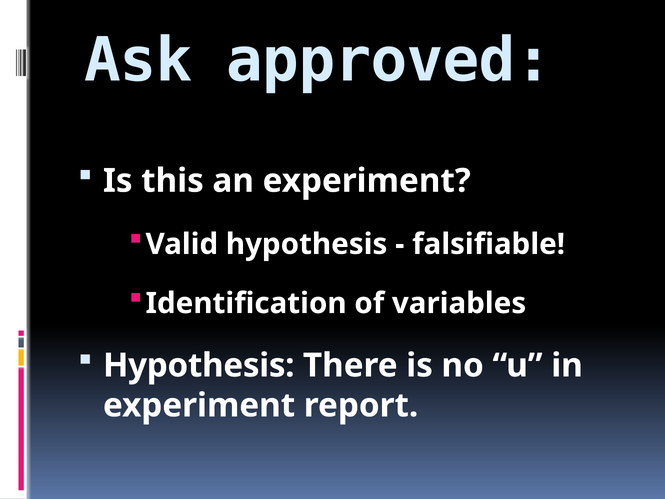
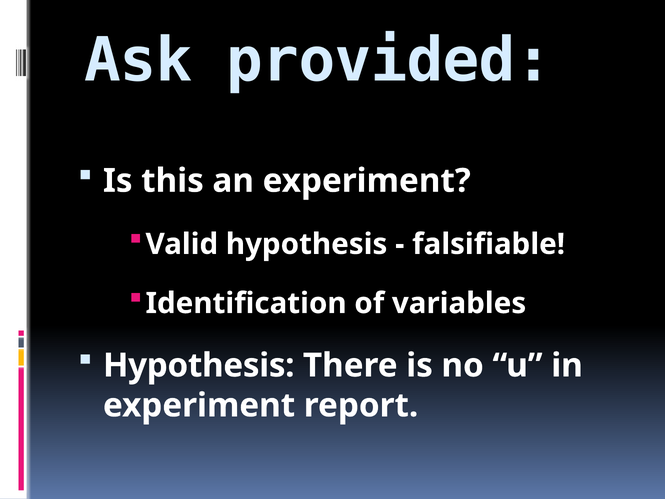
approved: approved -> provided (389, 61)
